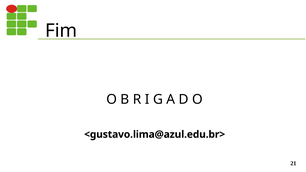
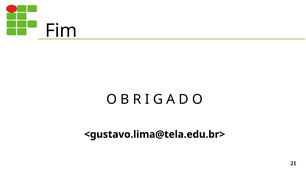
<gustavo.lima@azul.edu.br>: <gustavo.lima@azul.edu.br> -> <gustavo.lima@tela.edu.br> (155, 135)
